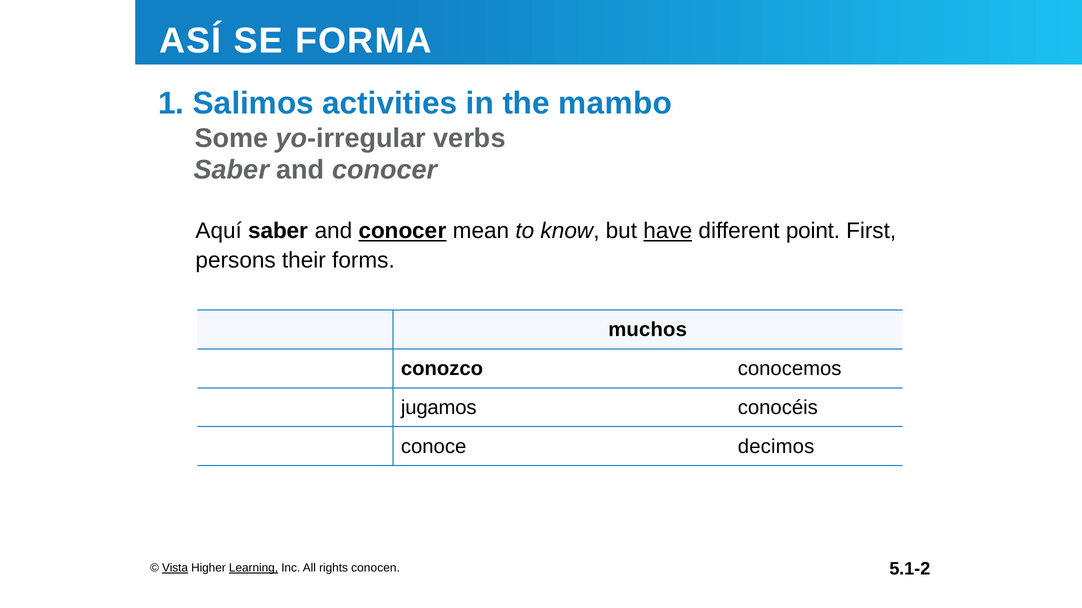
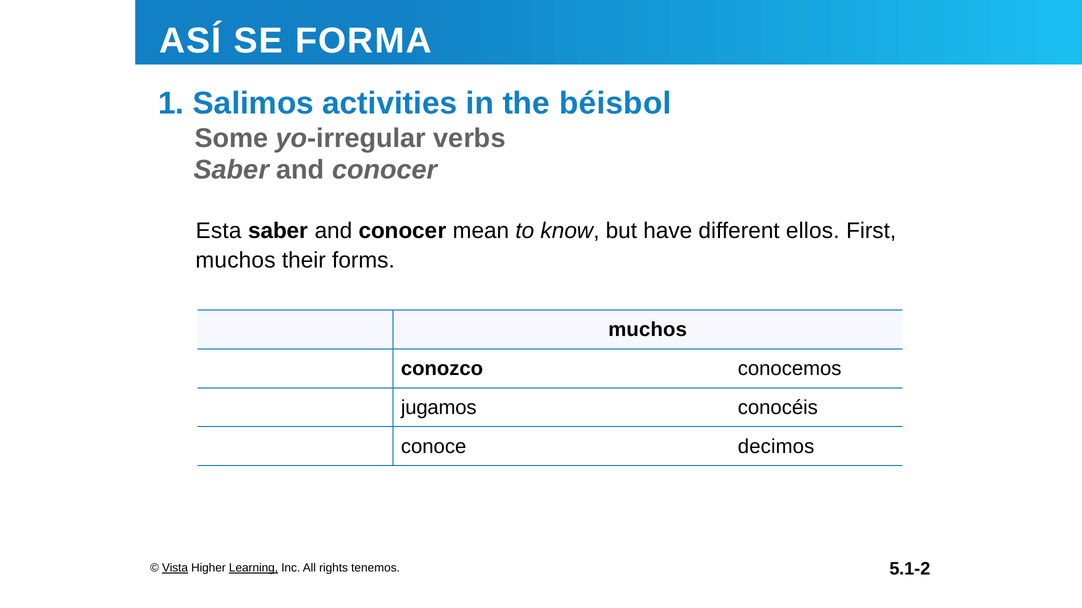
mambo: mambo -> béisbol (615, 104)
Aquí: Aquí -> Esta (219, 231)
conocer underline: present -> none (402, 231)
have underline: present -> none (668, 231)
point: point -> ellos (813, 231)
persons: persons -> muchos (236, 261)
conocen: conocen -> tenemos (376, 568)
